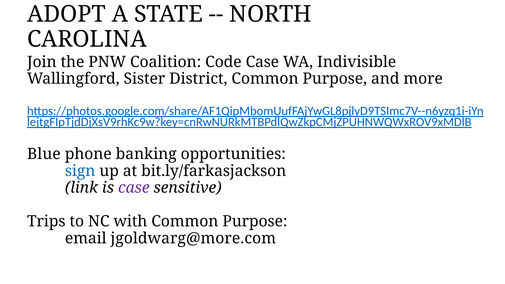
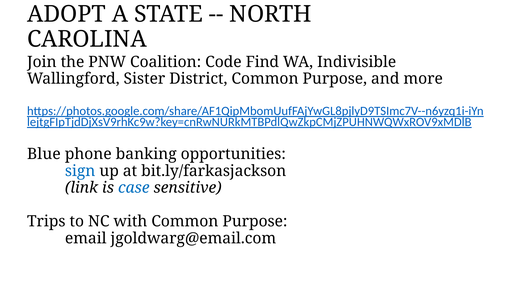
Code Case: Case -> Find (262, 62)
case colour: purple -> blue (134, 188)
jgoldwarg@more.com: jgoldwarg@more.com -> jgoldwarg@email.com (193, 238)
